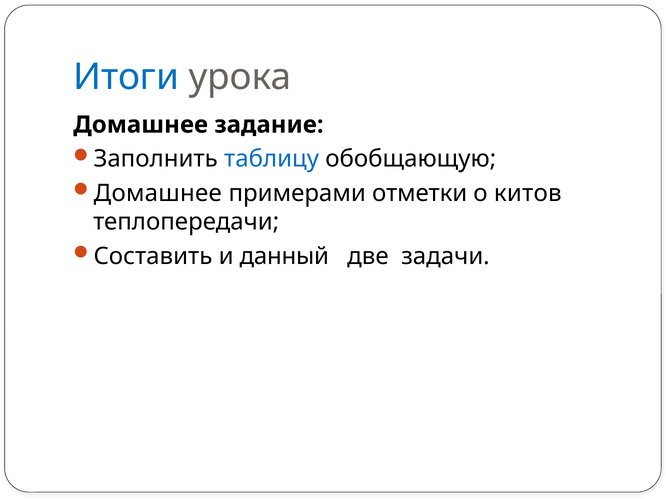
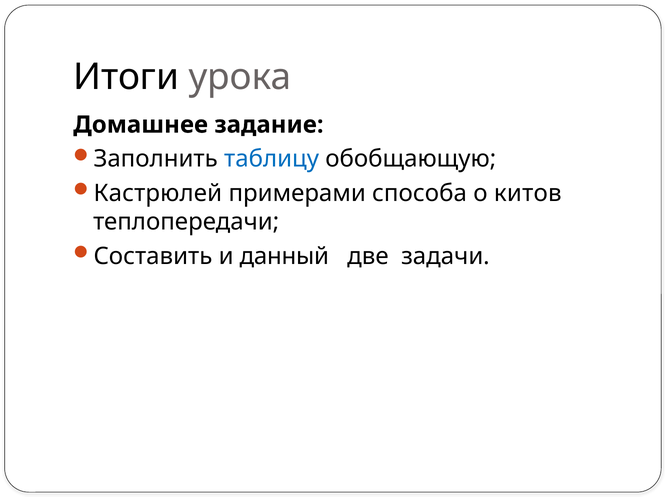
Итоги colour: blue -> black (126, 77)
Домашнее: Домашнее -> Кастрюлей (158, 193)
отметки: отметки -> способа (420, 193)
